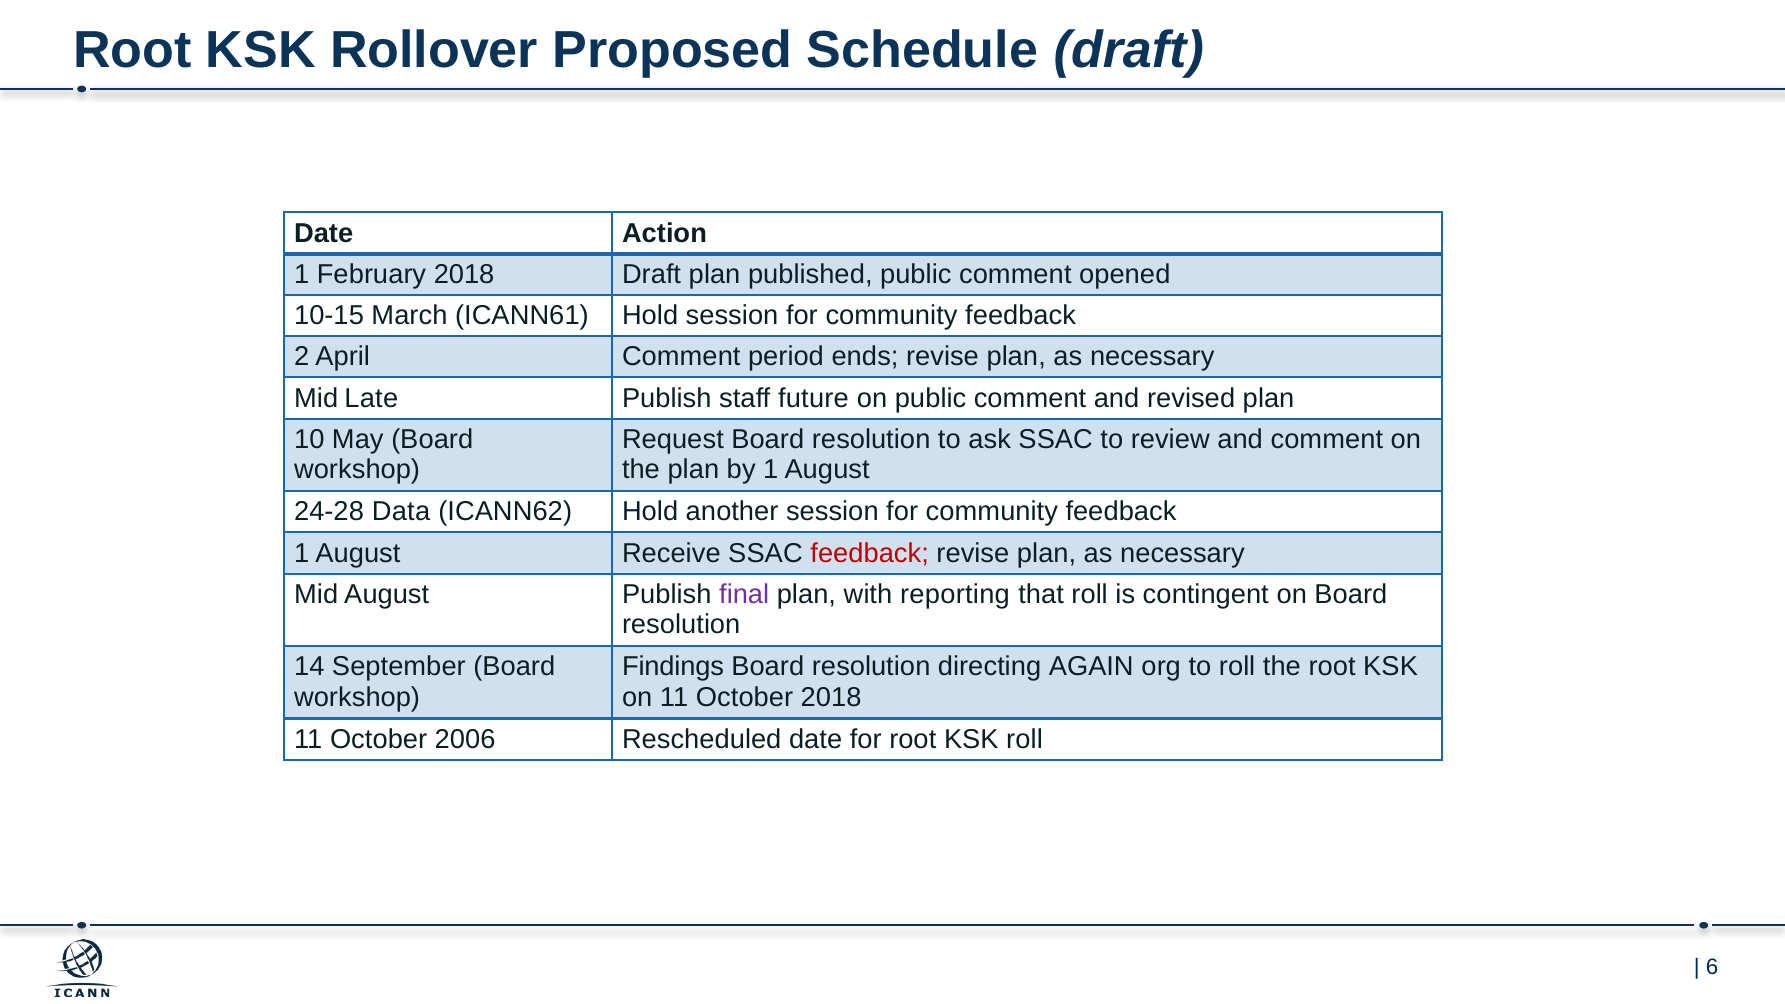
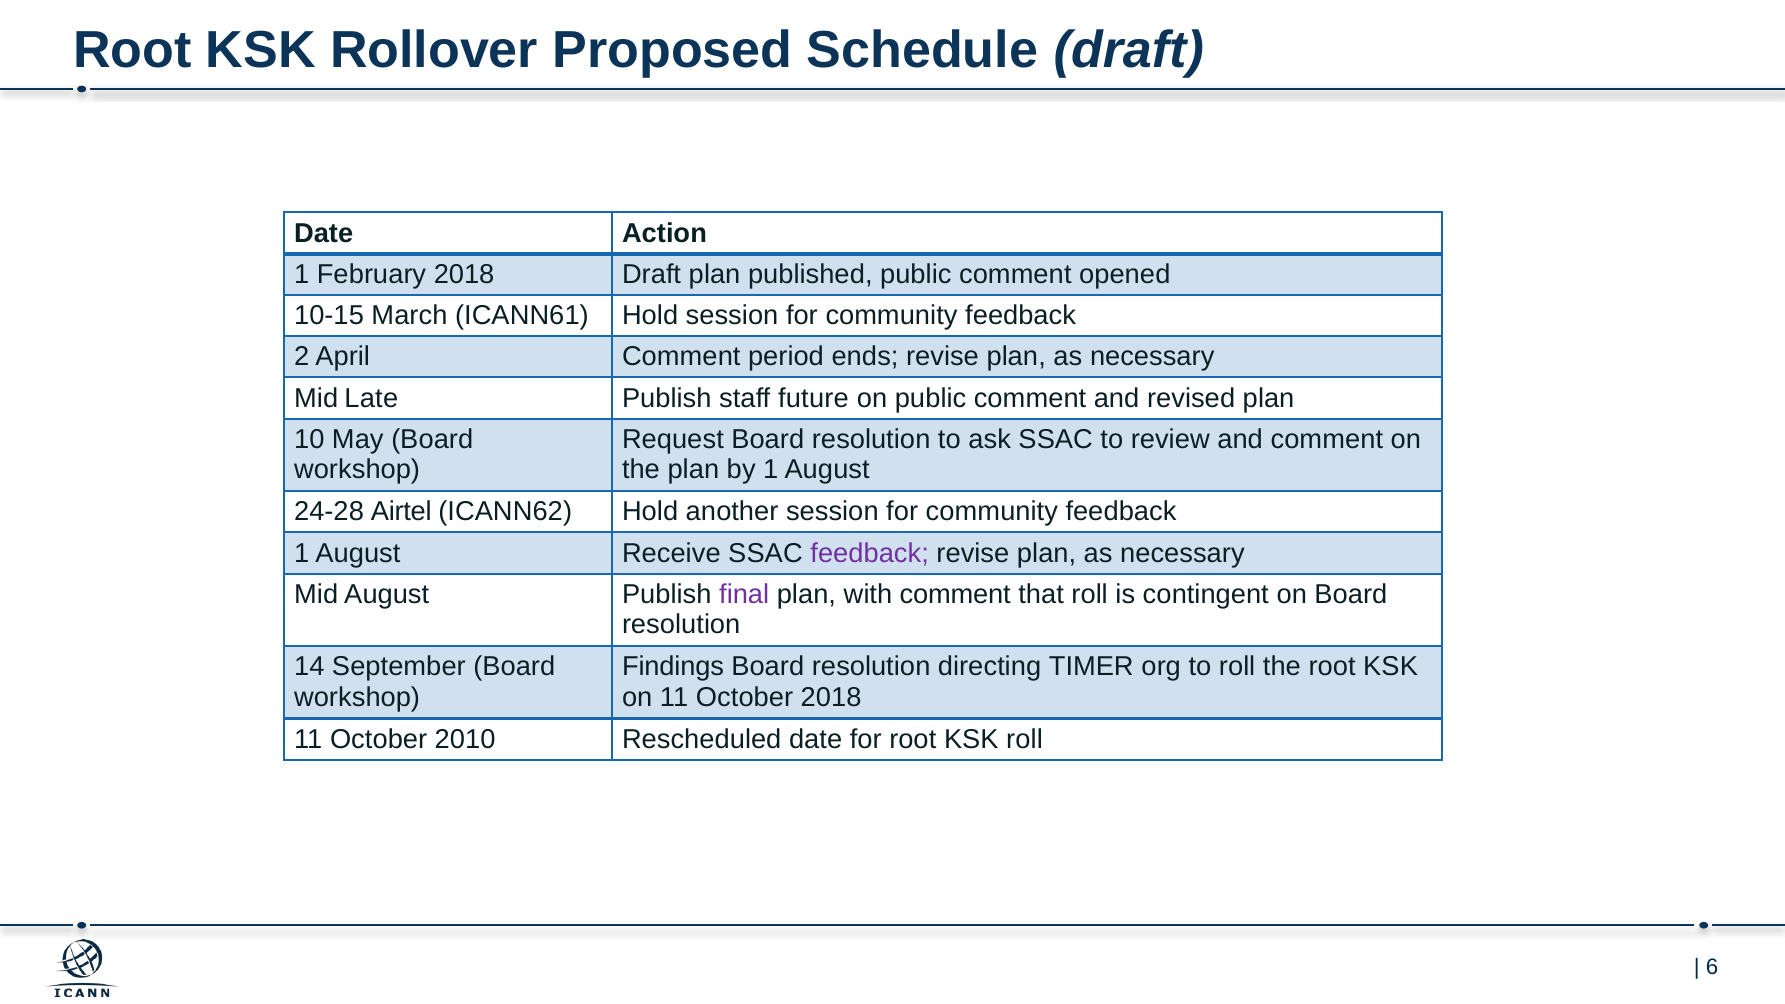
Data: Data -> Airtel (401, 512)
feedback colour: red -> purple (870, 553)
with reporting: reporting -> comment (955, 594)
AGAIN: AGAIN -> TIMER (1091, 667)
2006: 2006 -> 2010 (465, 739)
